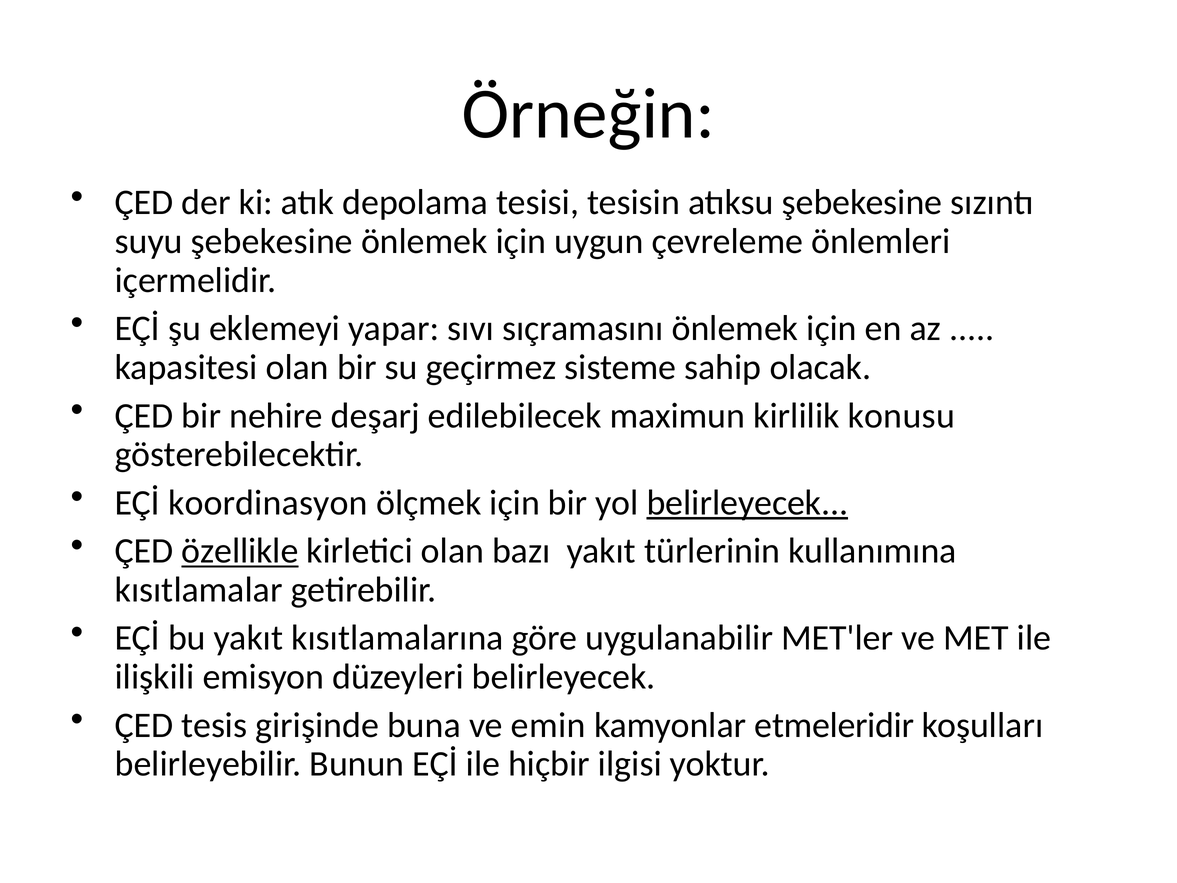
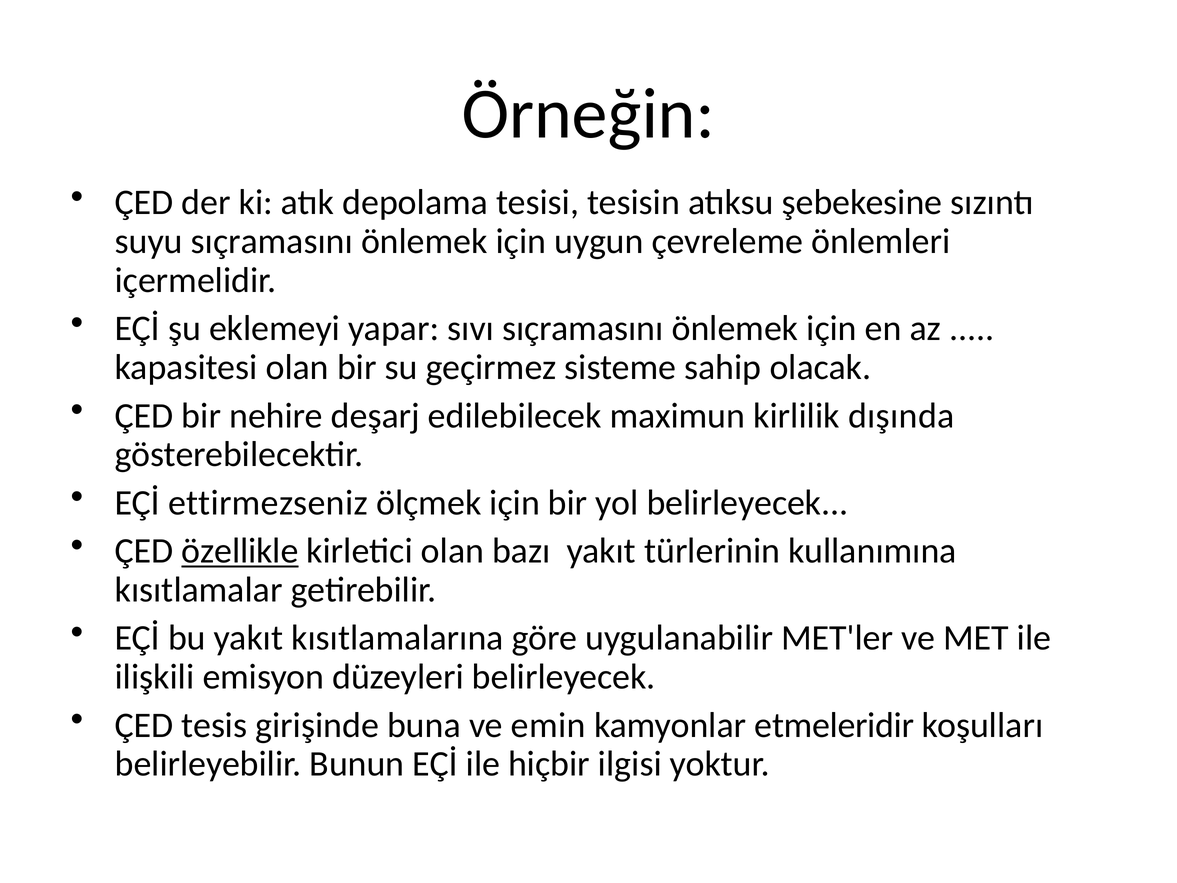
suyu şebekesine: şebekesine -> sıçramasını (272, 241)
konusu: konusu -> dışında (901, 416)
koordinasyon: koordinasyon -> ettirmezseniz (268, 503)
belirleyecek underline: present -> none (747, 503)
